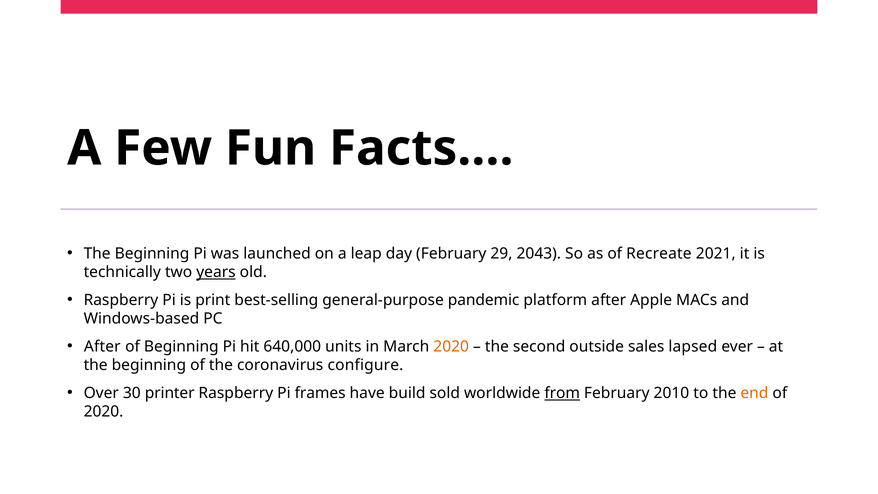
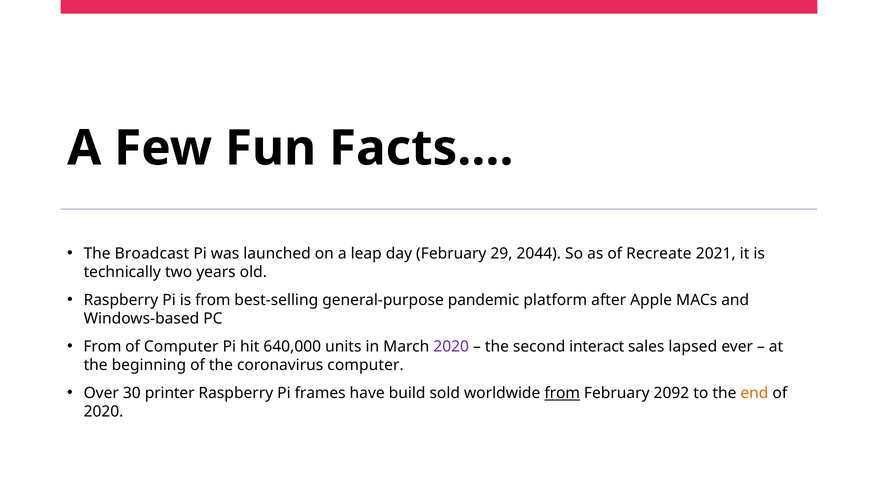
Beginning: Beginning -> Broadcast (152, 253)
2043: 2043 -> 2044 (539, 253)
years underline: present -> none (216, 272)
is print: print -> from (213, 300)
After: After -> From (102, 347)
of Beginning: Beginning -> Computer (181, 347)
2020 colour: orange -> purple (451, 347)
outside: outside -> interact (597, 347)
coronavirus configure: configure -> computer (366, 365)
2010: 2010 -> 2092 (671, 393)
